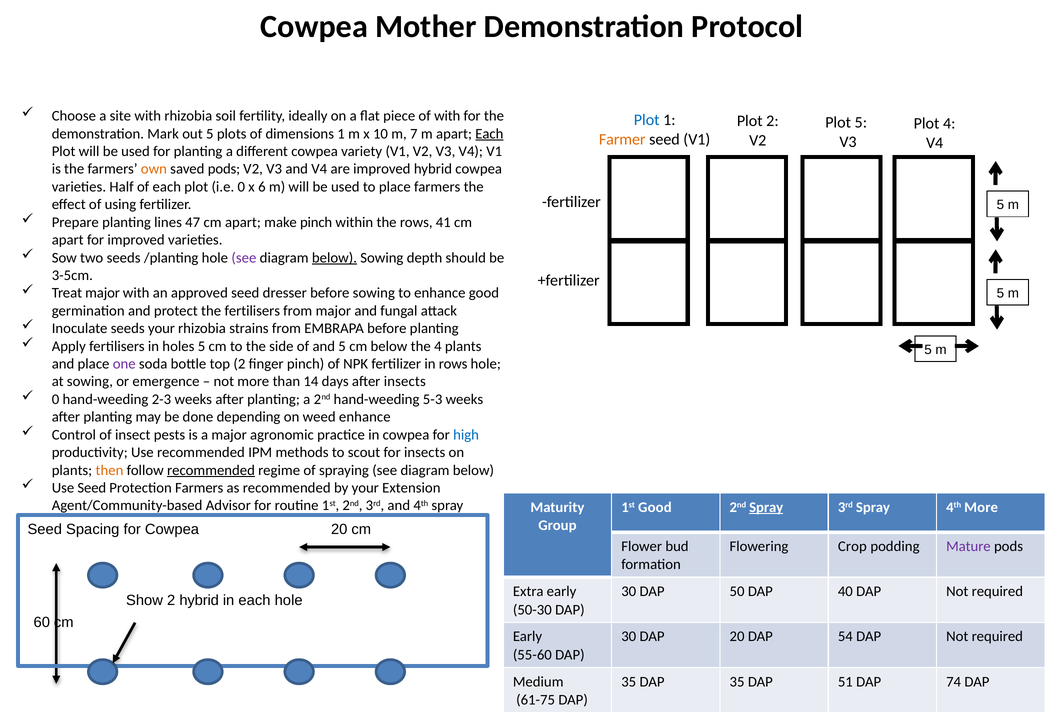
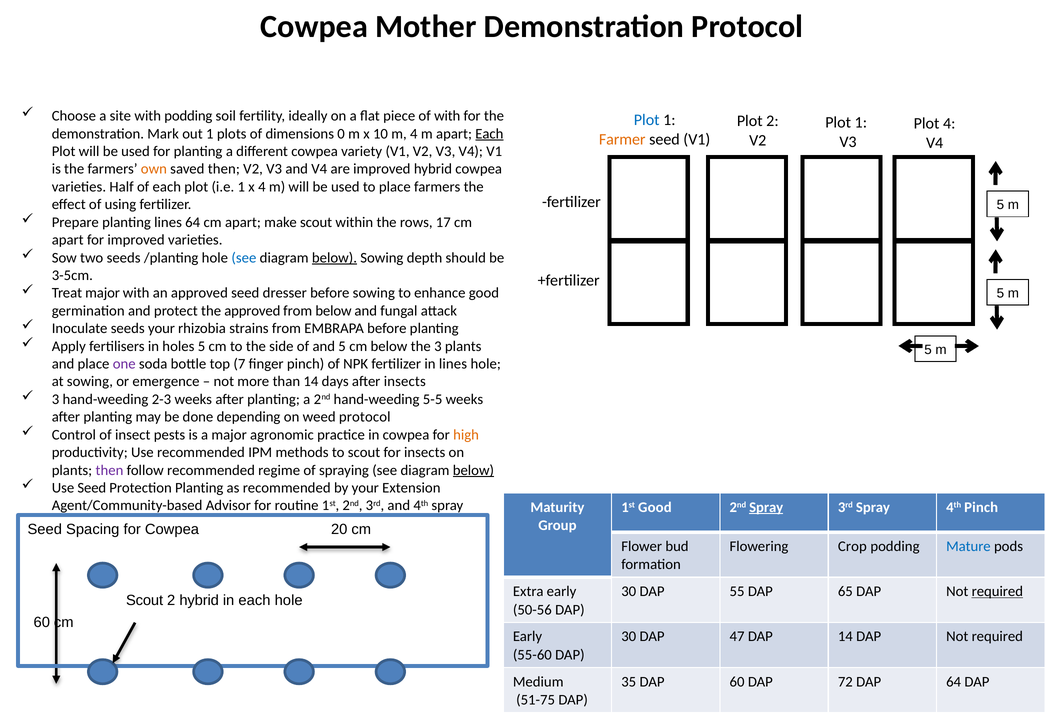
with rhizobia: rhizobia -> podding (188, 116)
5: 5 -> 1 (861, 122)
out 5: 5 -> 1 (210, 134)
dimensions 1: 1 -> 0 (341, 134)
m 7: 7 -> 4 (414, 134)
saved pods: pods -> then (224, 169)
i.e 0: 0 -> 1 (241, 187)
x 6: 6 -> 4 (262, 187)
lines 47: 47 -> 64 (193, 222)
make pinch: pinch -> scout (316, 222)
41: 41 -> 17 (443, 222)
see colour: purple -> blue (244, 257)
the fertilisers: fertilisers -> approved (252, 311)
from major: major -> below (333, 311)
the 4: 4 -> 3 (438, 346)
top 2: 2 -> 7 (239, 364)
in rows: rows -> lines (453, 364)
0: 0 -> 3 (55, 399)
5-3: 5-3 -> 5-5 (433, 399)
weed enhance: enhance -> protocol (365, 417)
high colour: blue -> orange (466, 434)
then colour: orange -> purple (109, 470)
recommended underline: present -> none (211, 470)
below underline: none -> present (473, 470)
Protection Farmers: Farmers -> Planting (199, 488)
4th More: More -> Pinch (981, 507)
Mature colour: purple -> blue (968, 546)
50: 50 -> 55 (737, 591)
40: 40 -> 65 (845, 591)
required underline: none -> present (997, 591)
Show: Show -> Scout (145, 600)
50-30: 50-30 -> 50-56 (532, 609)
DAP 20: 20 -> 47 (737, 636)
DAP 54: 54 -> 14 (845, 636)
35 DAP 35: 35 -> 60 (737, 681)
51: 51 -> 72 (845, 681)
DAP 74: 74 -> 64 (954, 681)
61-75: 61-75 -> 51-75 (536, 699)
